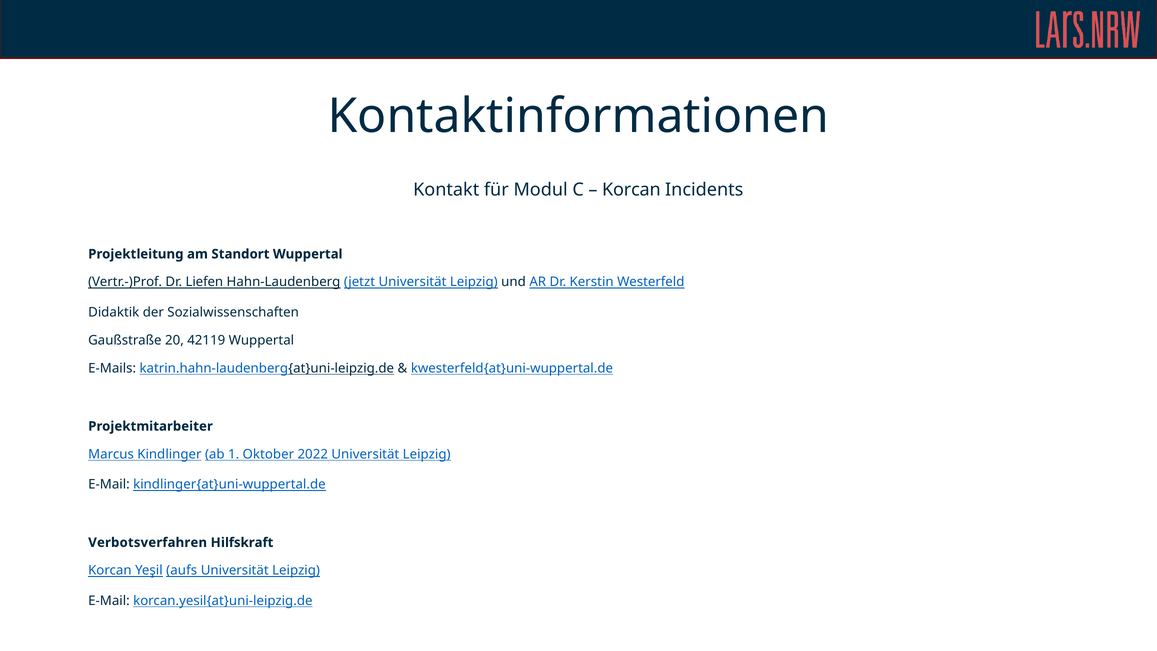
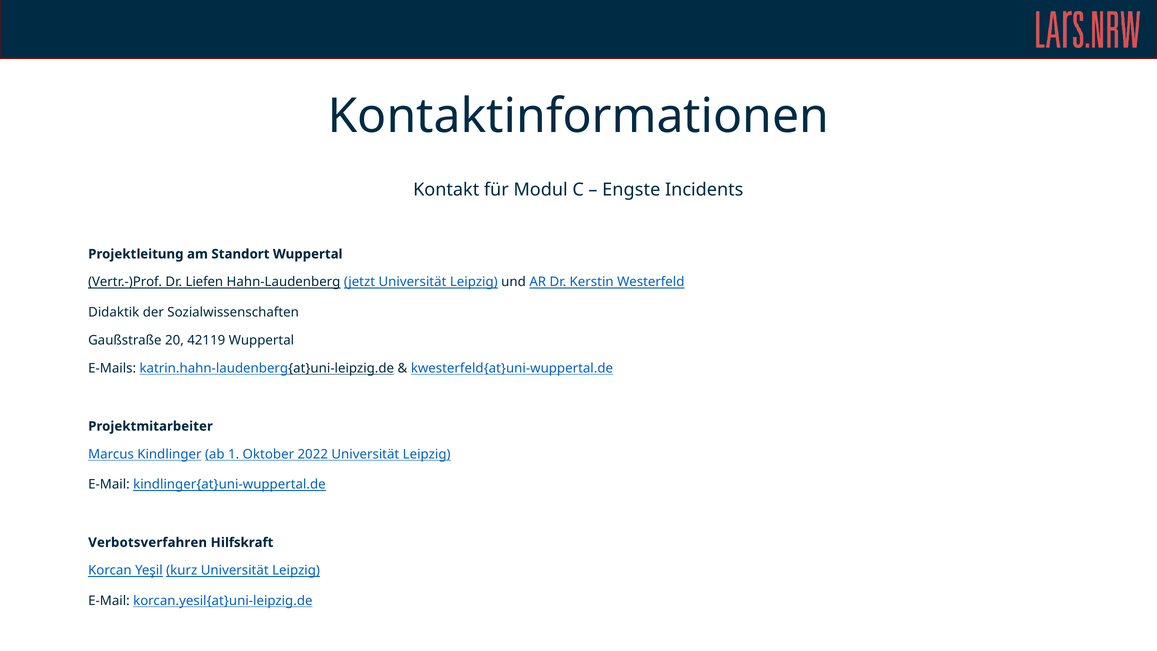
Korcan: Korcan -> Engste (631, 190)
aufs: aufs -> kurz (182, 570)
